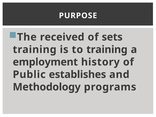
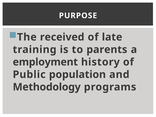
sets: sets -> late (112, 37)
to training: training -> parents (107, 50)
establishes: establishes -> population (77, 75)
